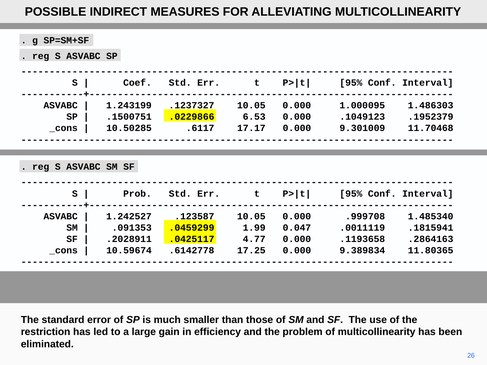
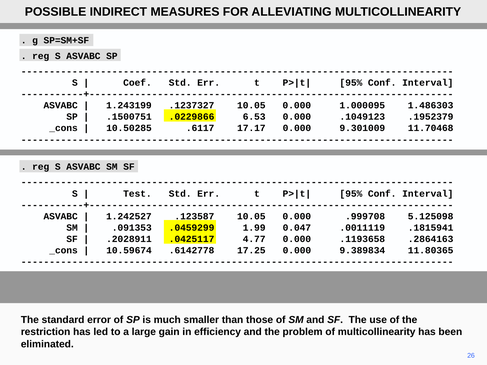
Prob: Prob -> Test (137, 194)
1.485340: 1.485340 -> 5.125098 (431, 216)
